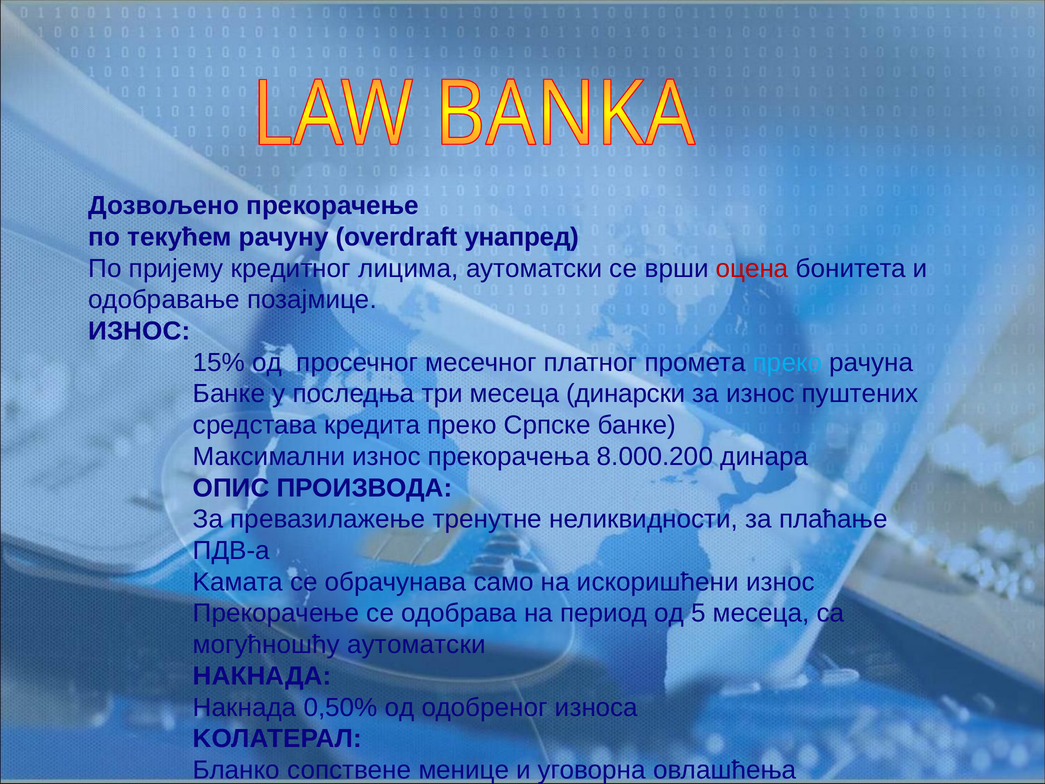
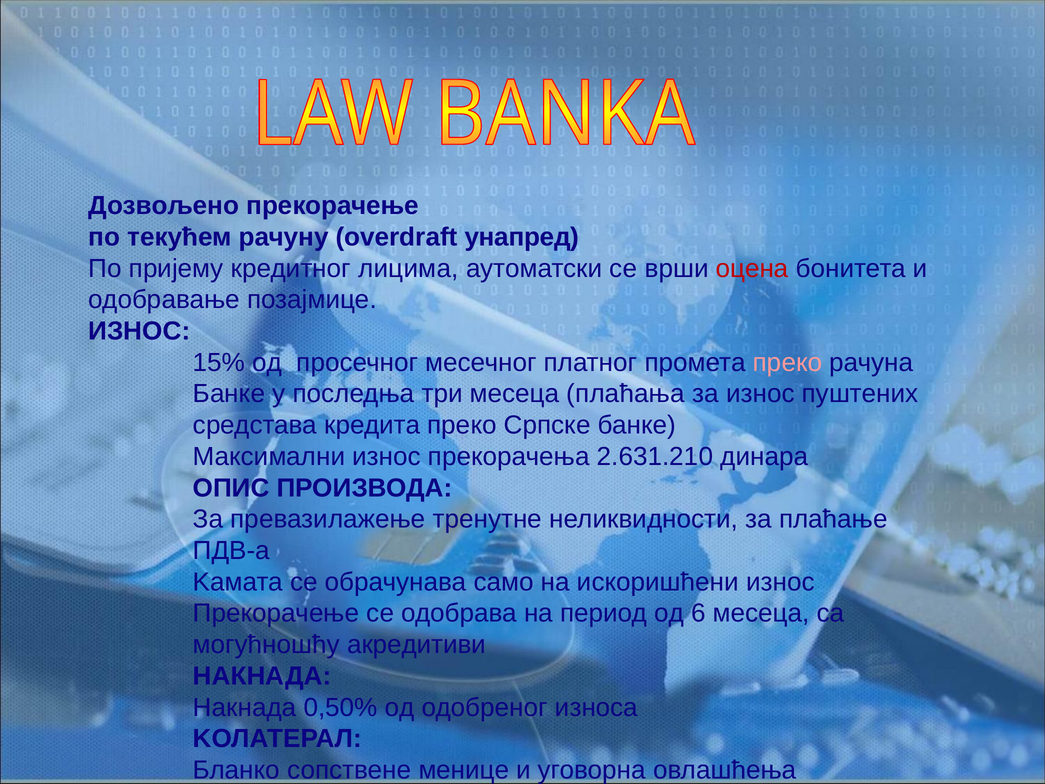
преко colour: light blue -> pink (787, 362)
динарски: динарски -> плаћања (626, 394)
8.000.200: 8.000.200 -> 2.631.210 (655, 456)
5: 5 -> 6 (698, 613)
могућношћу аутоматски: аутоматски -> акредитиви (417, 645)
